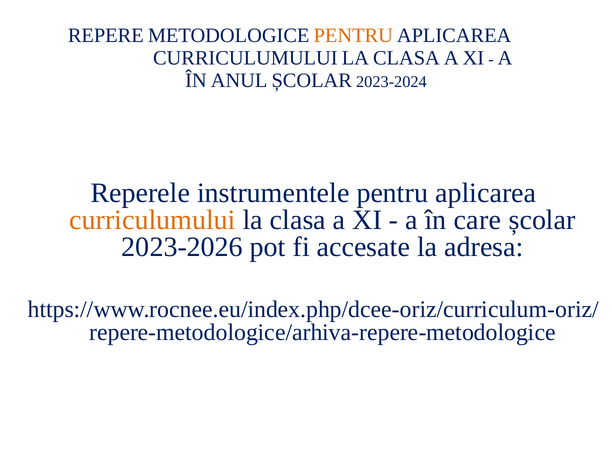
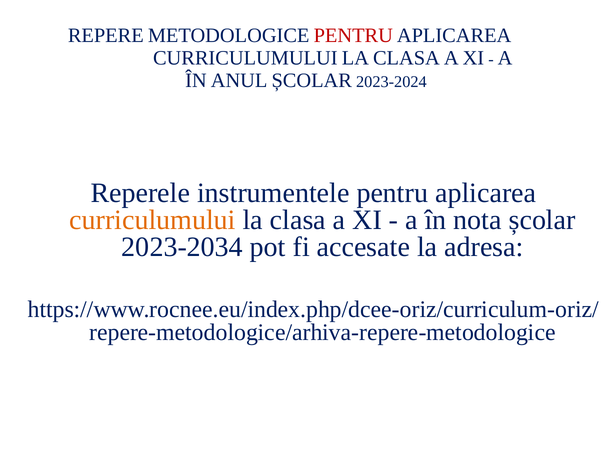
PENTRU colour: orange -> red (353, 36)
care: care -> nota (478, 220)
2023-2026: 2023-2026 -> 2023-2034 (182, 247)
